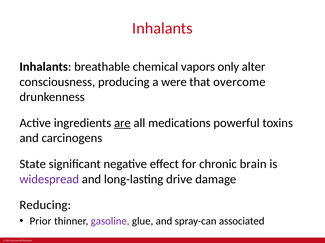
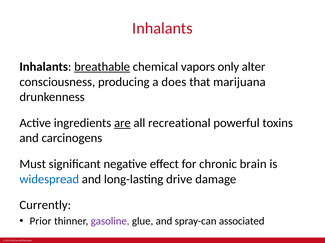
breathable underline: none -> present (102, 67)
were: were -> does (174, 82)
overcome: overcome -> marijuana (239, 82)
medications: medications -> recreational (179, 123)
State: State -> Must (33, 164)
widespread colour: purple -> blue (49, 180)
Reducing: Reducing -> Currently (45, 206)
